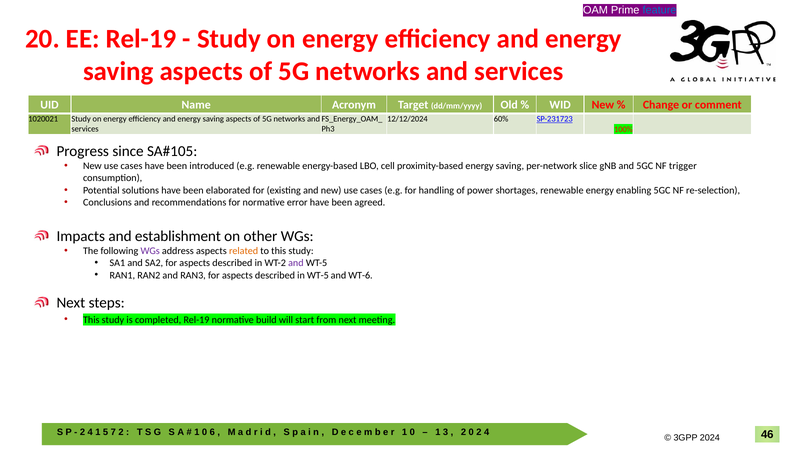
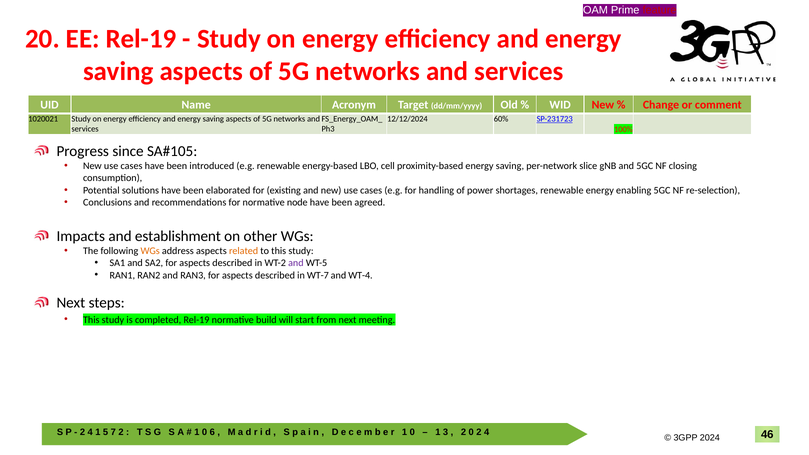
feature colour: blue -> red (660, 10)
trigger: trigger -> closing (683, 166)
error: error -> node (297, 202)
WGs colour: purple -> orange (150, 251)
in WT-5: WT-5 -> WT-7 (318, 275)
WT-6: WT-6 -> WT-4 (360, 275)
